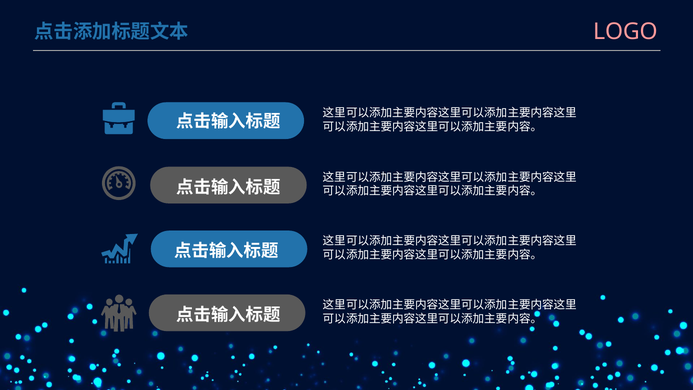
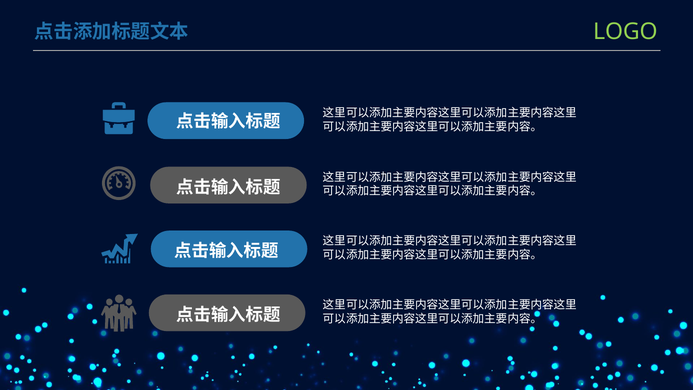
LOGO colour: pink -> light green (625, 31)
